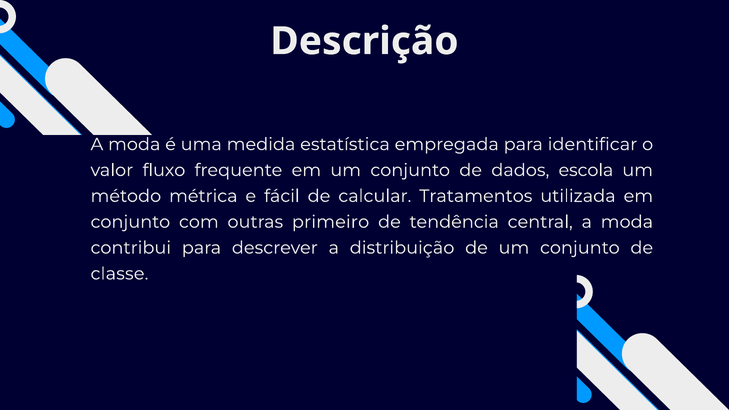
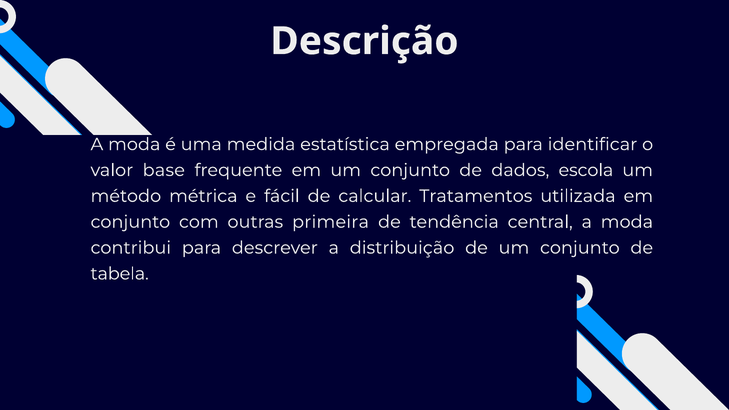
fluxo: fluxo -> base (164, 170)
primeiro: primeiro -> primeira (331, 222)
classe: classe -> tabela (120, 274)
